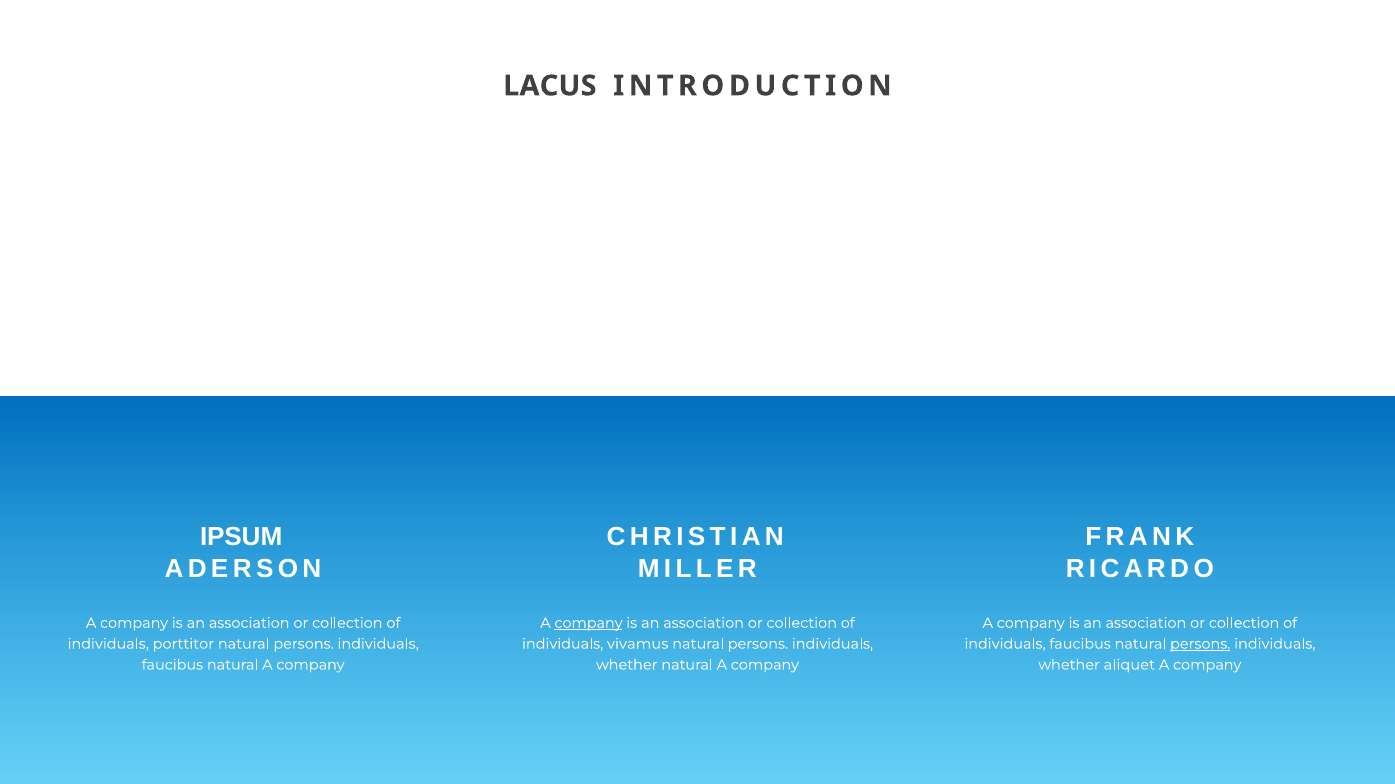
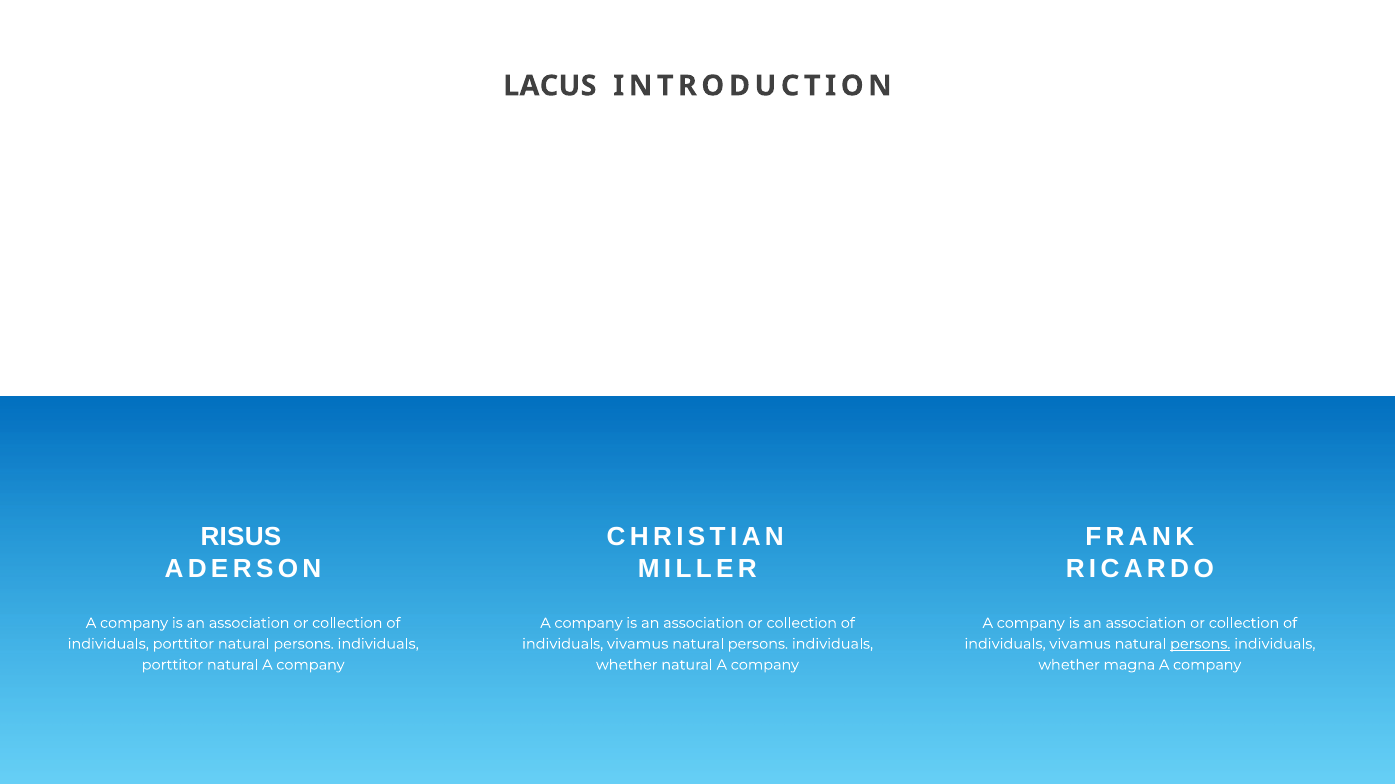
IPSUM: IPSUM -> RISUS (241, 538)
company underline: present -> none (588, 624)
faucibus: faucibus -> vivamus (1080, 644)
faucibus: faucibus -> porttitor (172, 665)
aliquet: aliquet -> magna (1129, 665)
